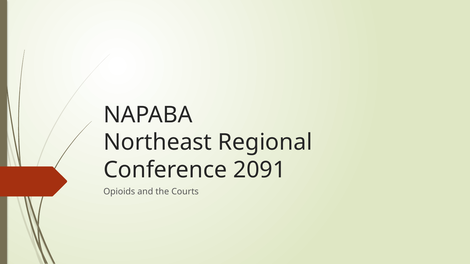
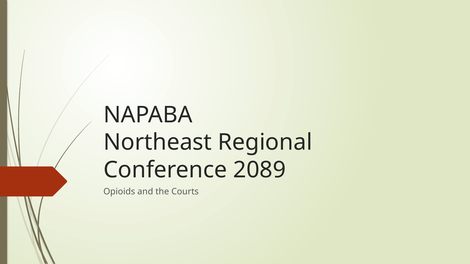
2091: 2091 -> 2089 (260, 170)
